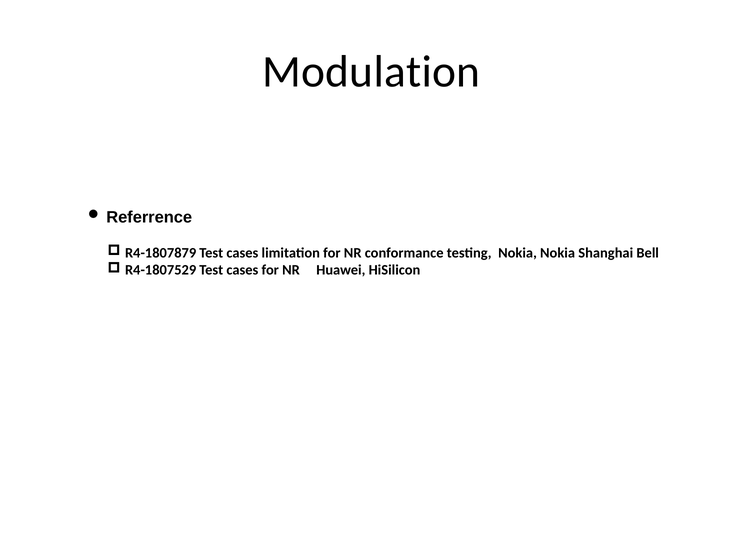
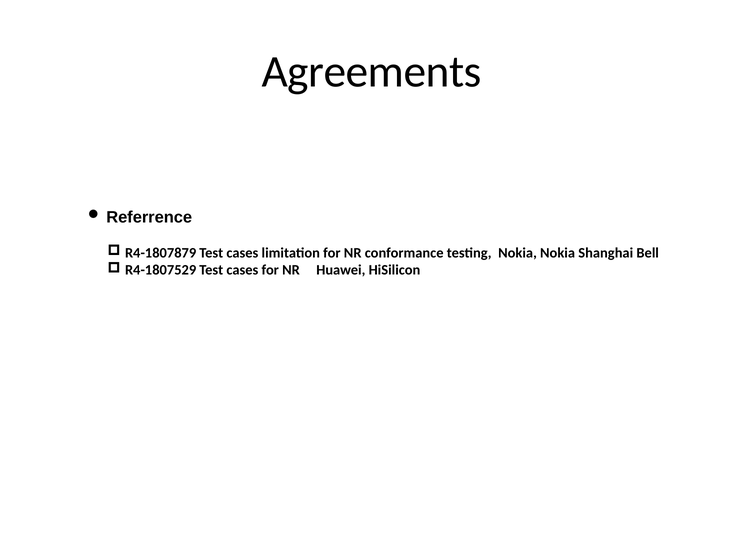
Modulation: Modulation -> Agreements (372, 72)
